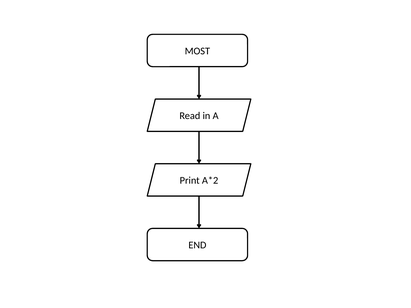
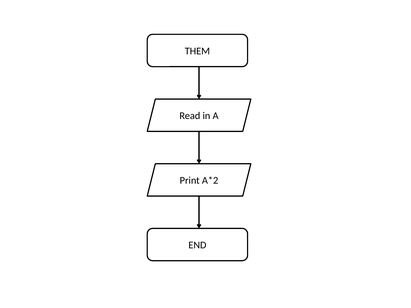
MOST: MOST -> THEM (197, 51)
